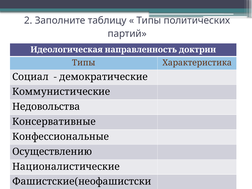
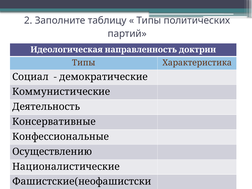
Недовольства: Недовольства -> Деятельность (46, 107)
